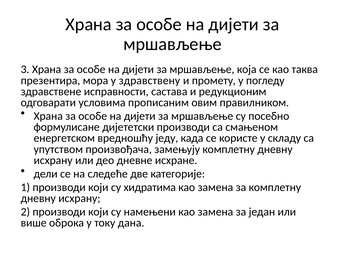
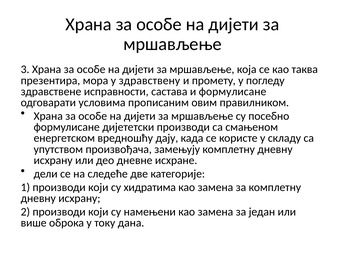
и редукционим: редукционим -> формулисане (233, 91)
једу: једу -> дају (167, 138)
